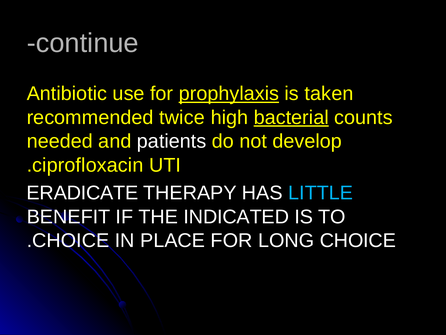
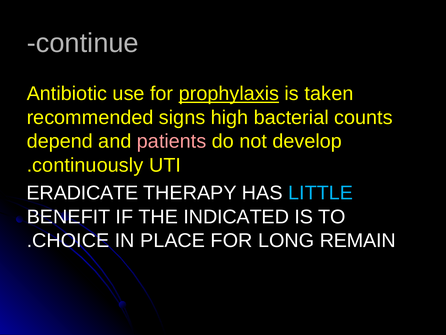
twice: twice -> signs (182, 117)
bacterial underline: present -> none (291, 117)
needed: needed -> depend (60, 141)
patients colour: white -> pink (172, 141)
ciprofloxacin: ciprofloxacin -> continuously (88, 165)
LONG CHOICE: CHOICE -> REMAIN (358, 240)
